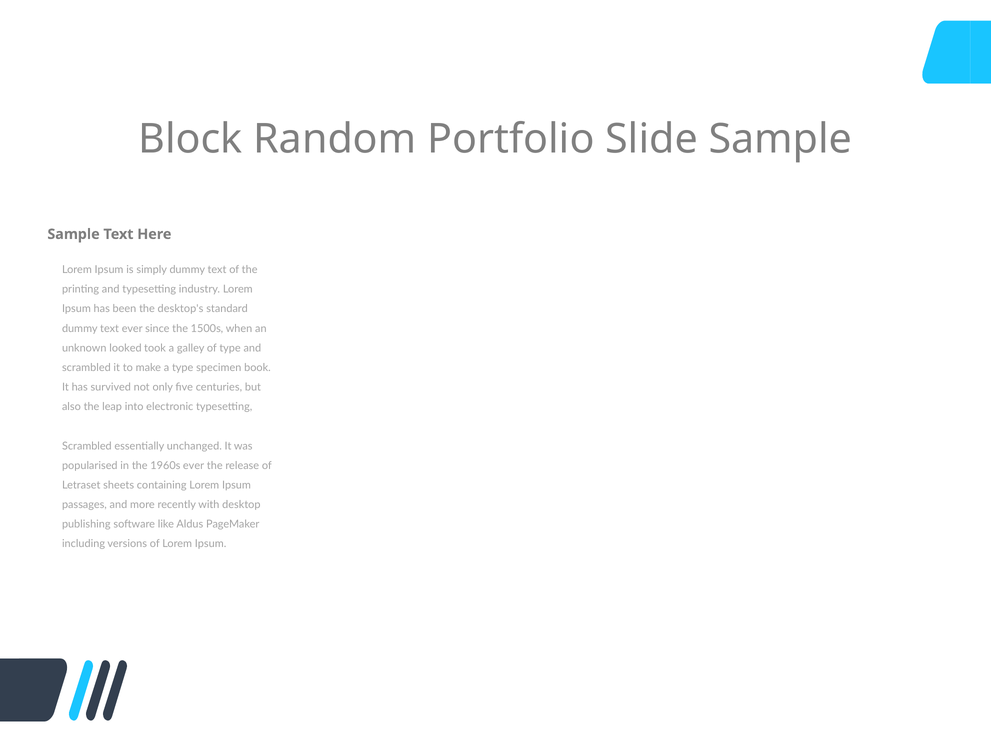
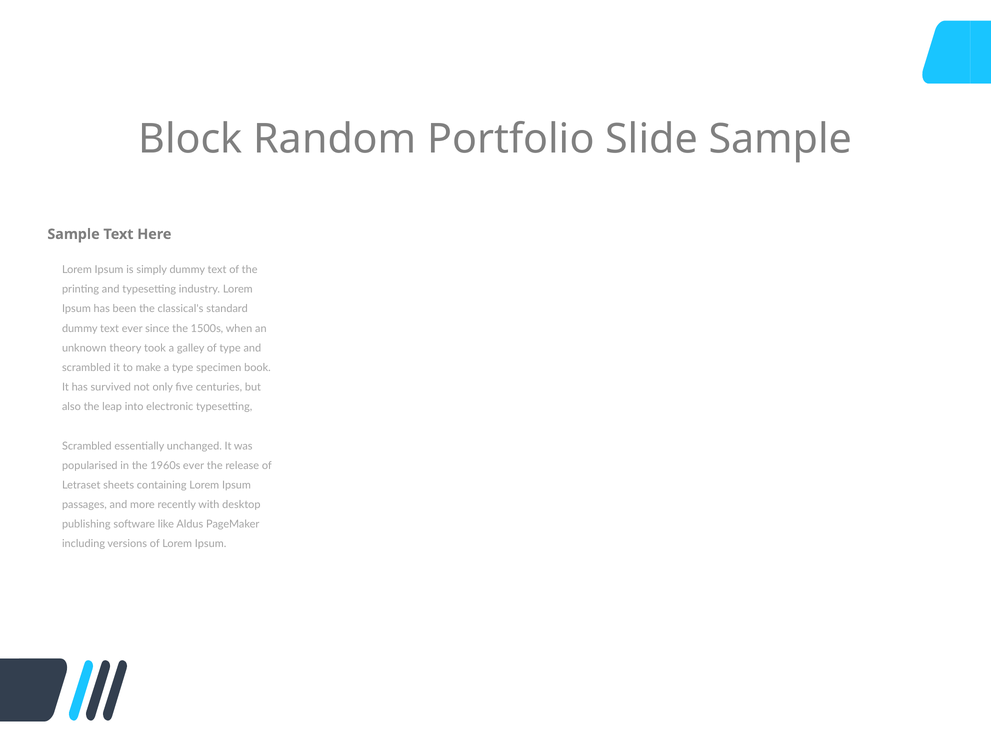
desktop's: desktop's -> classical's (180, 309)
looked: looked -> theory (125, 348)
